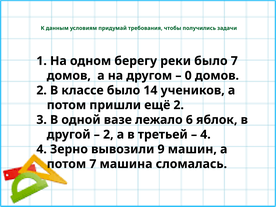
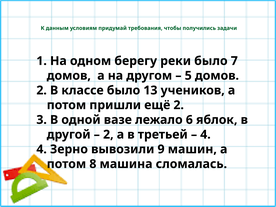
0: 0 -> 5 (188, 76)
14: 14 -> 13 (150, 90)
потом 7: 7 -> 8 (93, 164)
